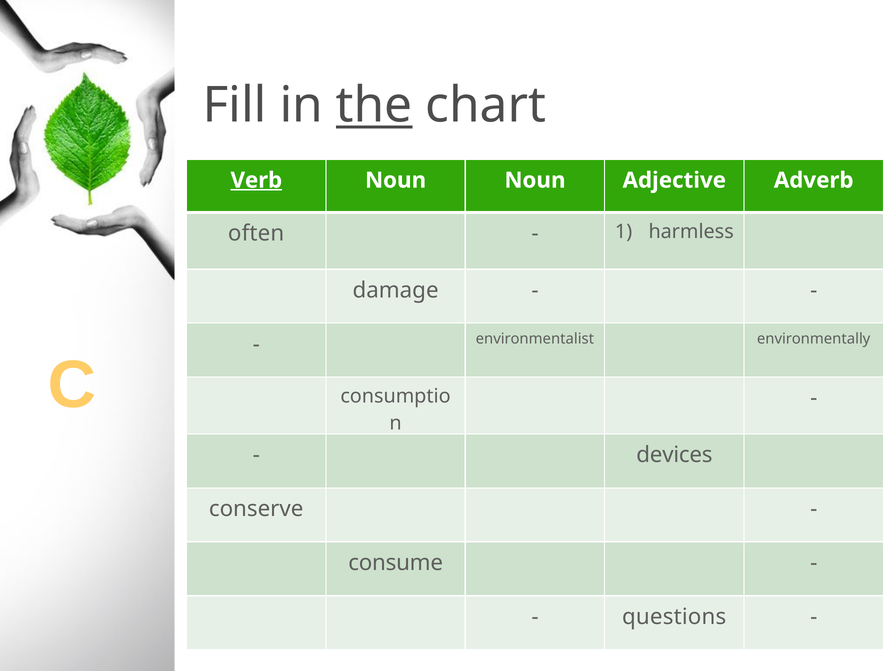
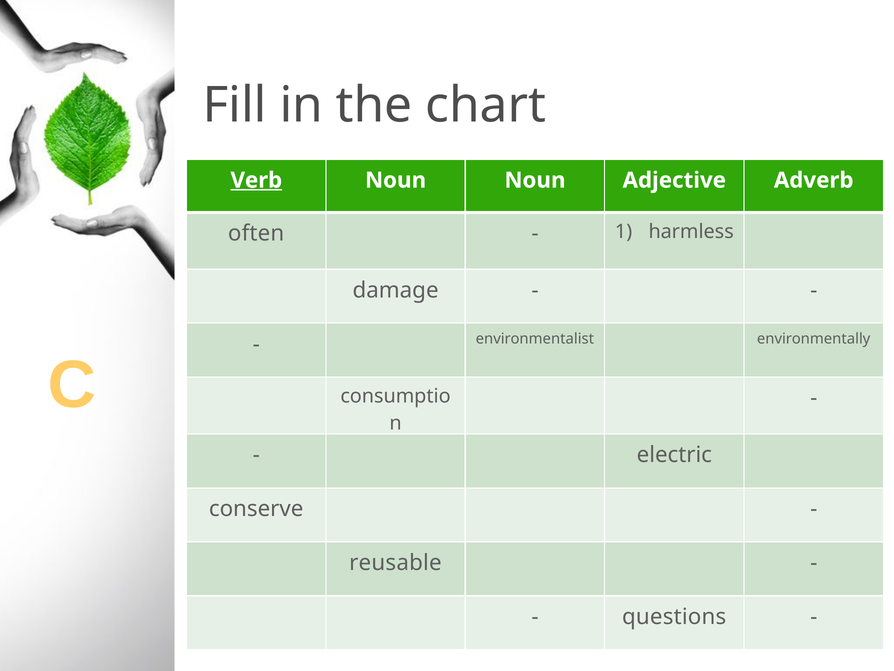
the underline: present -> none (374, 105)
devices: devices -> electric (674, 454)
consume: consume -> reusable (395, 562)
